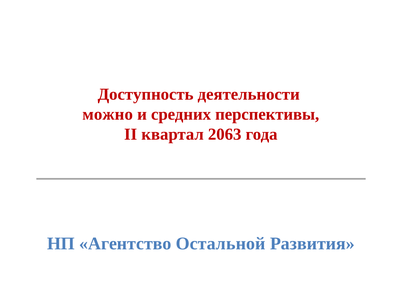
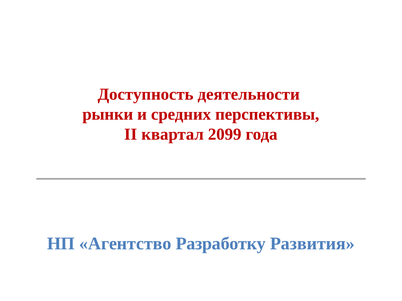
можно: можно -> рынки (108, 115)
2063: 2063 -> 2099 (225, 135)
Остальной: Остальной -> Разработку (221, 244)
